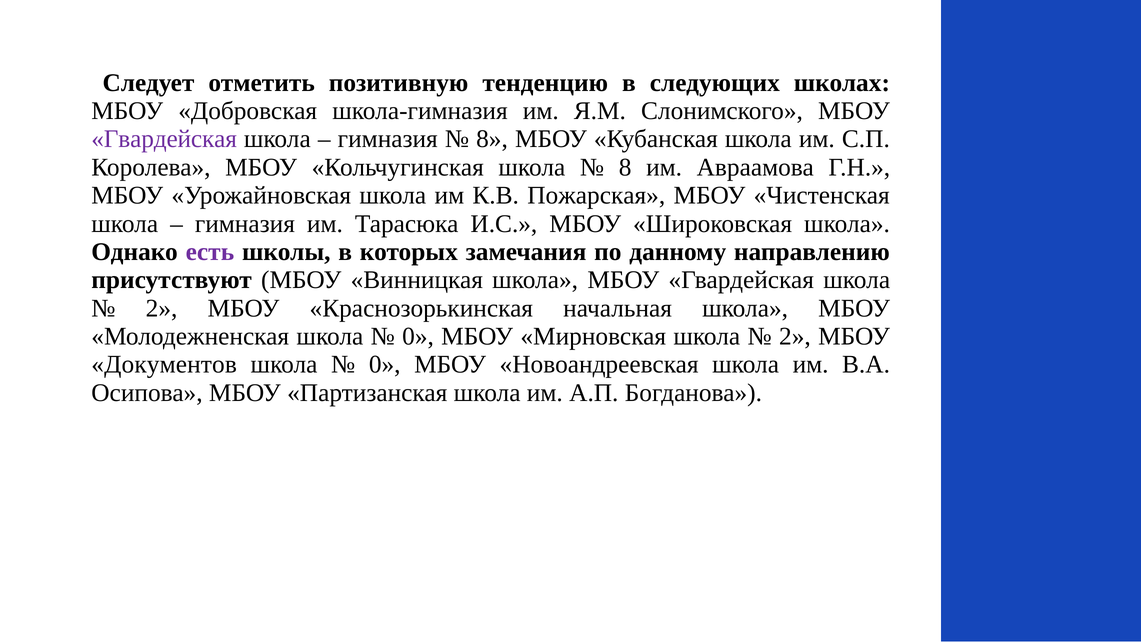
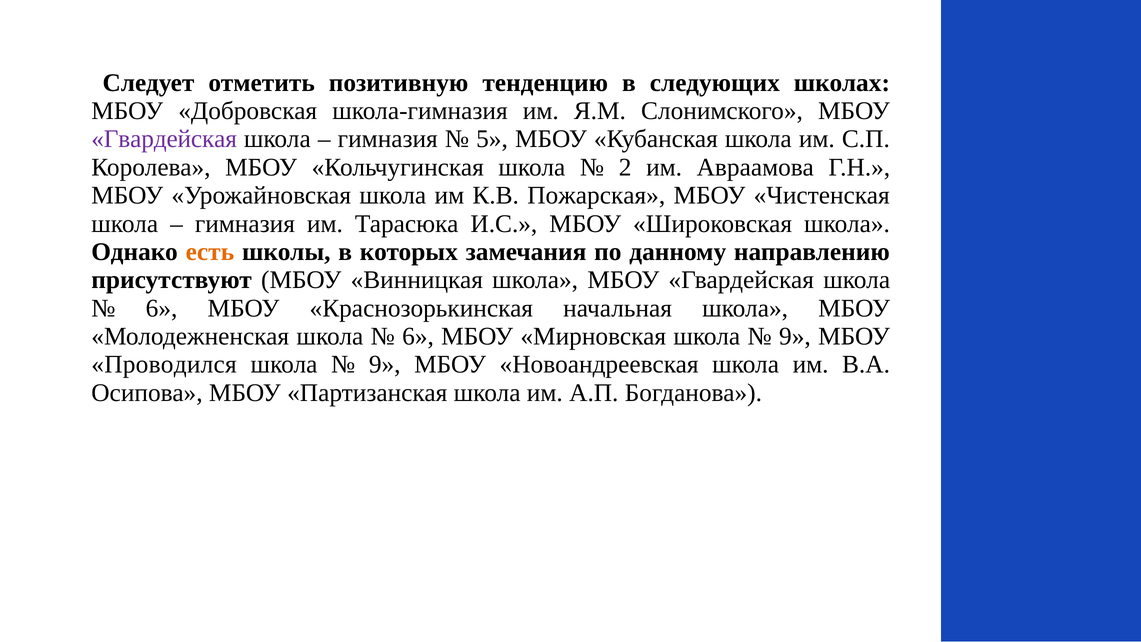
8: 8 -> 5 (492, 139)
8: 8 -> 2 (625, 167)
есть colour: purple -> orange (210, 252)
2: 2 -> 6 (162, 308)
0: 0 -> 6 (418, 336)
2: 2 -> 9 (795, 336)
Документов: Документов -> Проводился (164, 364)
0: 0 -> 9 (385, 364)
